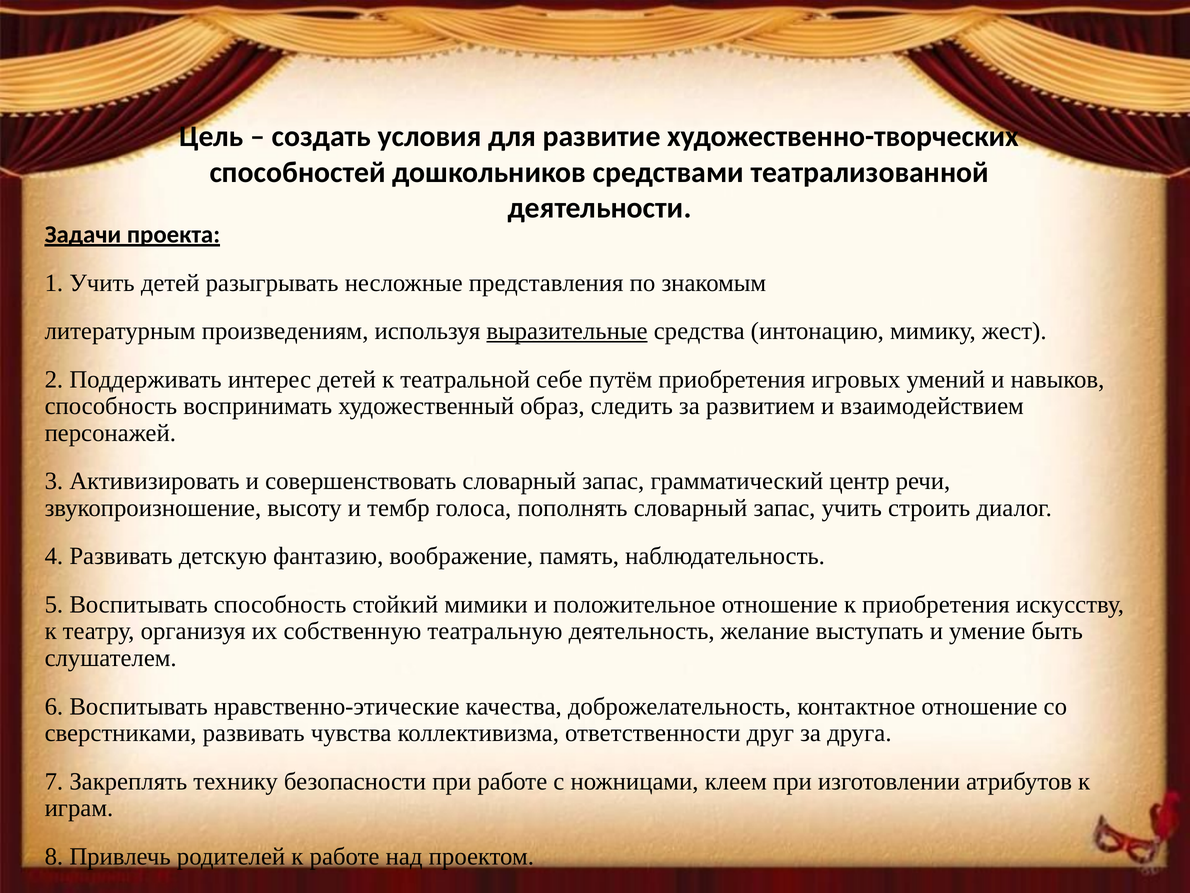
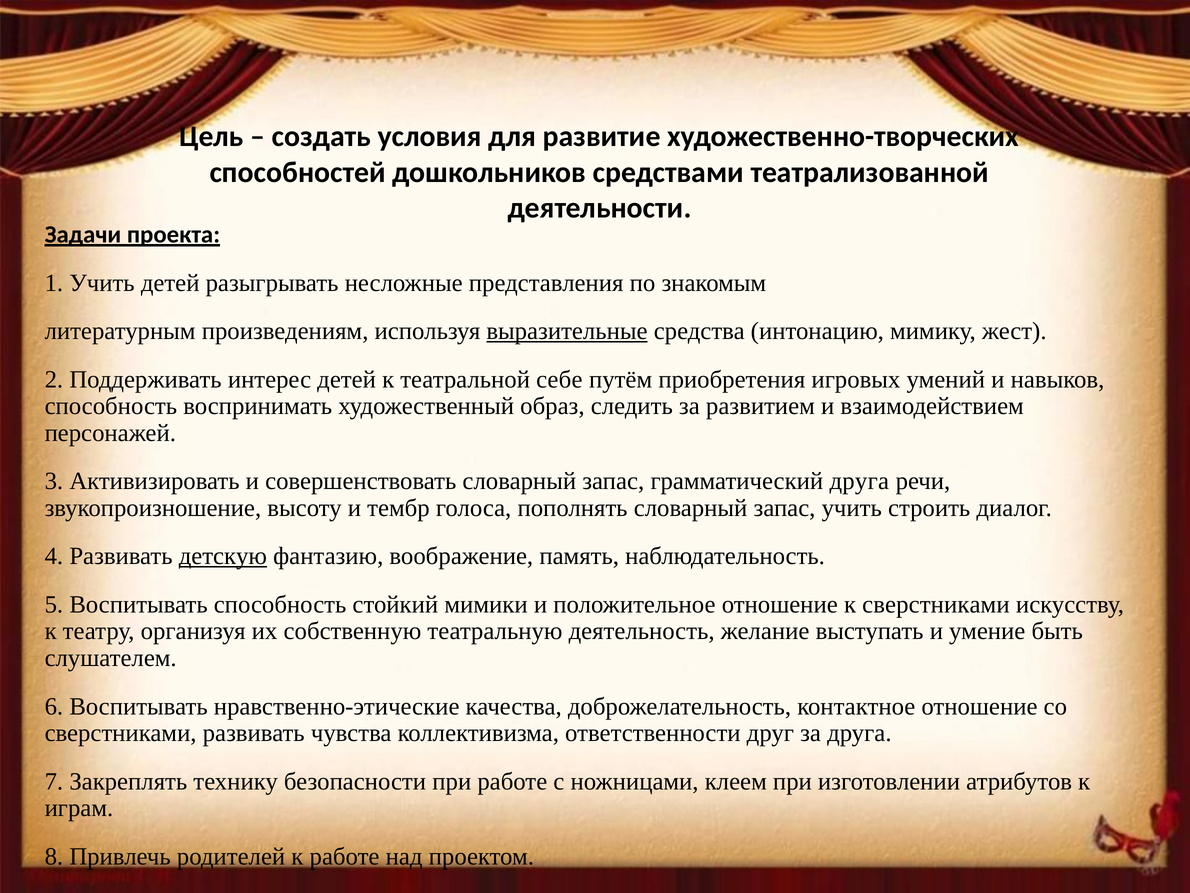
грамматический центр: центр -> друга (859, 481)
детскую underline: none -> present (223, 556)
к приобретения: приобретения -> сверстниками (936, 604)
